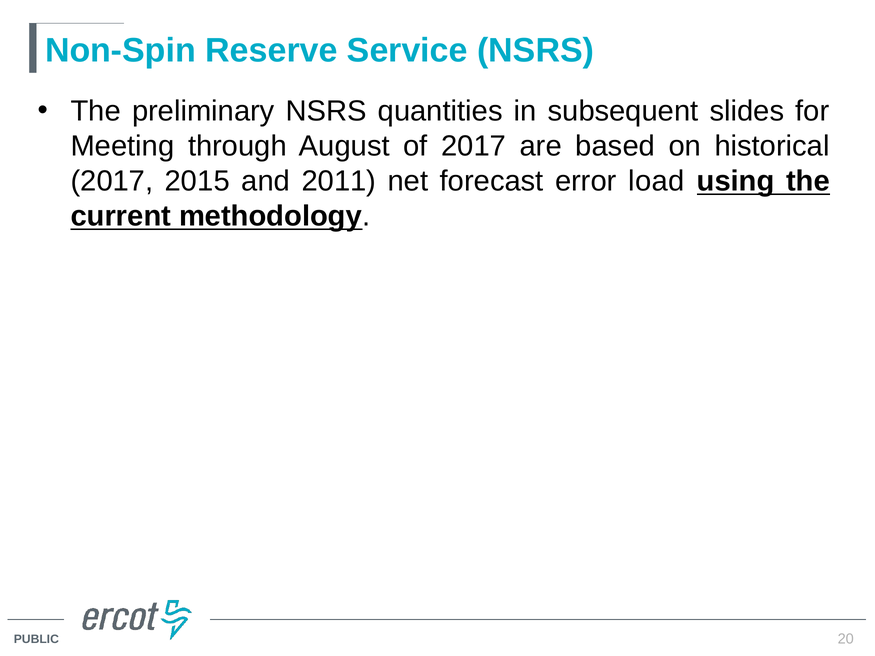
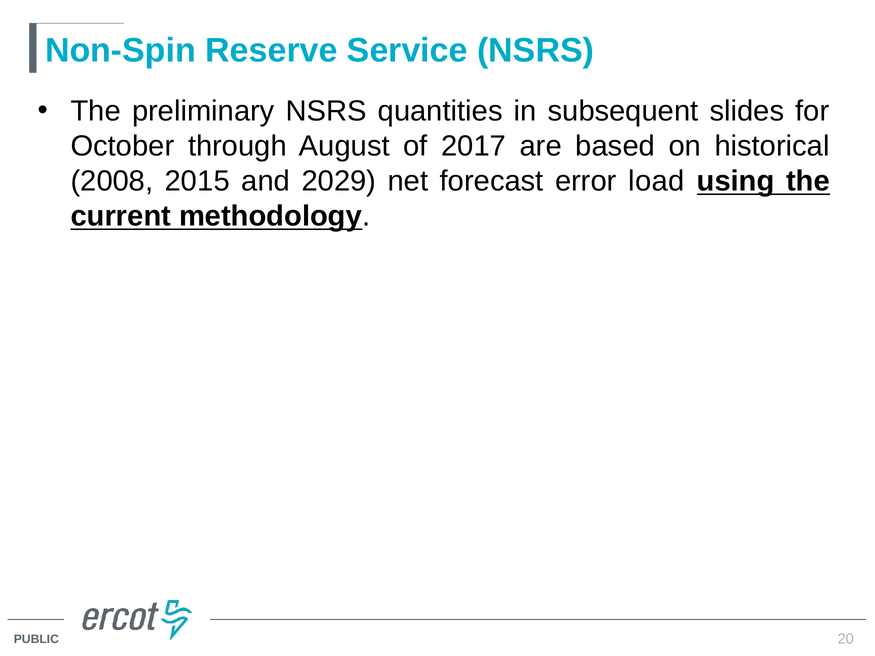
Meeting: Meeting -> October (122, 146)
2017: 2017 -> 2008 (112, 181)
2011: 2011 -> 2029 (339, 181)
